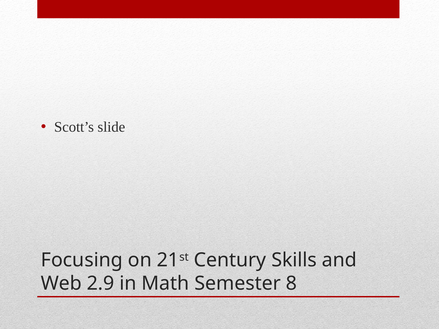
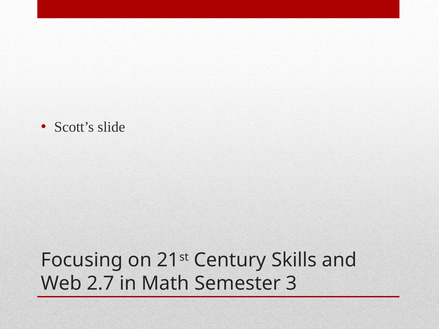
2.9: 2.9 -> 2.7 (101, 284)
8: 8 -> 3 (291, 284)
